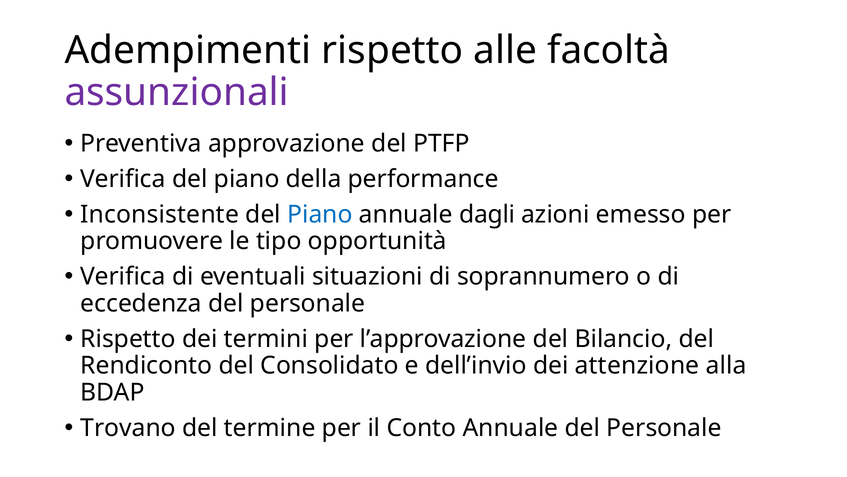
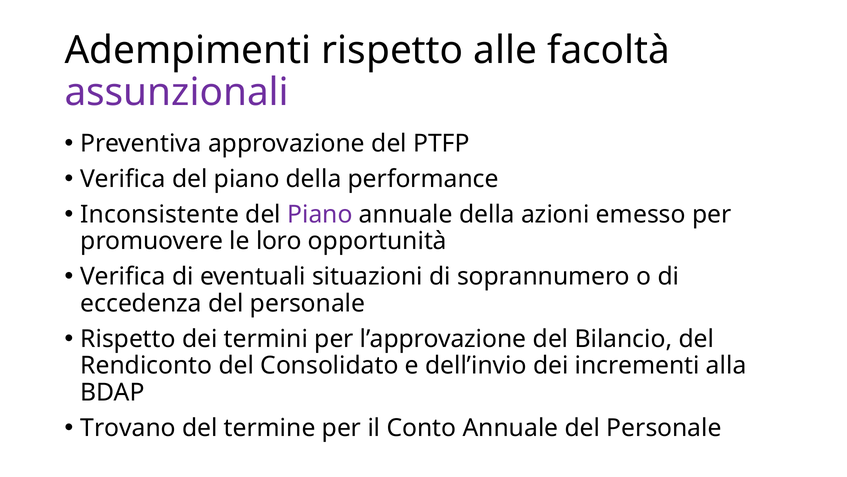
Piano colour: blue -> purple (320, 214)
annuale dagli: dagli -> della (487, 214)
tipo: tipo -> loro (279, 241)
attenzione: attenzione -> incrementi (637, 365)
